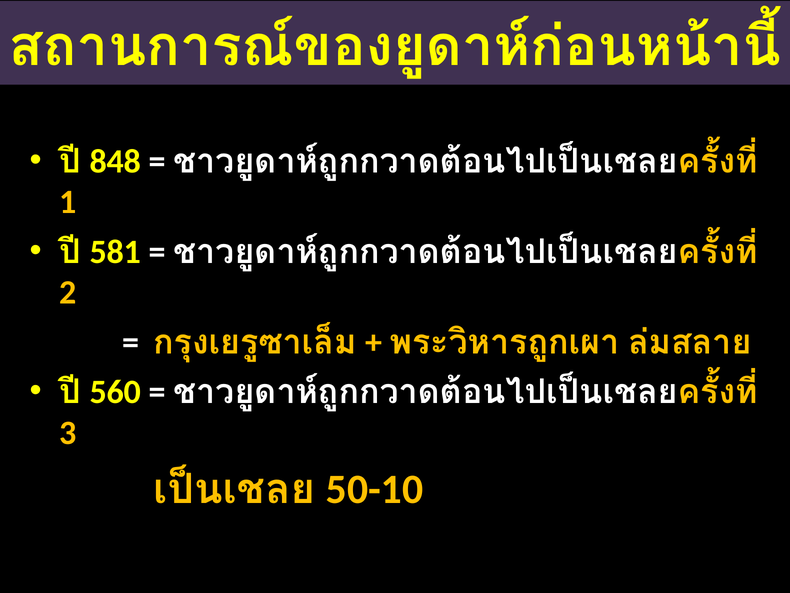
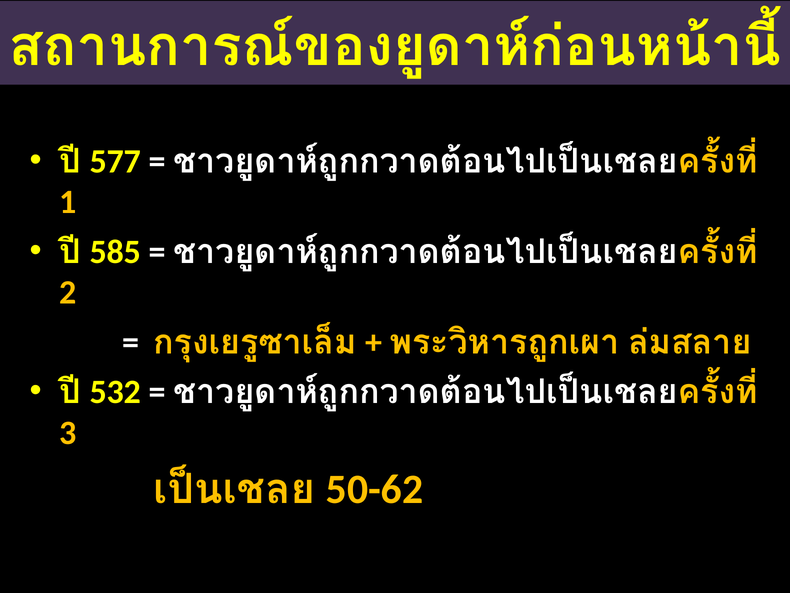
848: 848 -> 577 (115, 161)
581: 581 -> 585 (115, 252)
560: 560 -> 532 (115, 392)
50-10: 50-10 -> 50-62 (375, 489)
